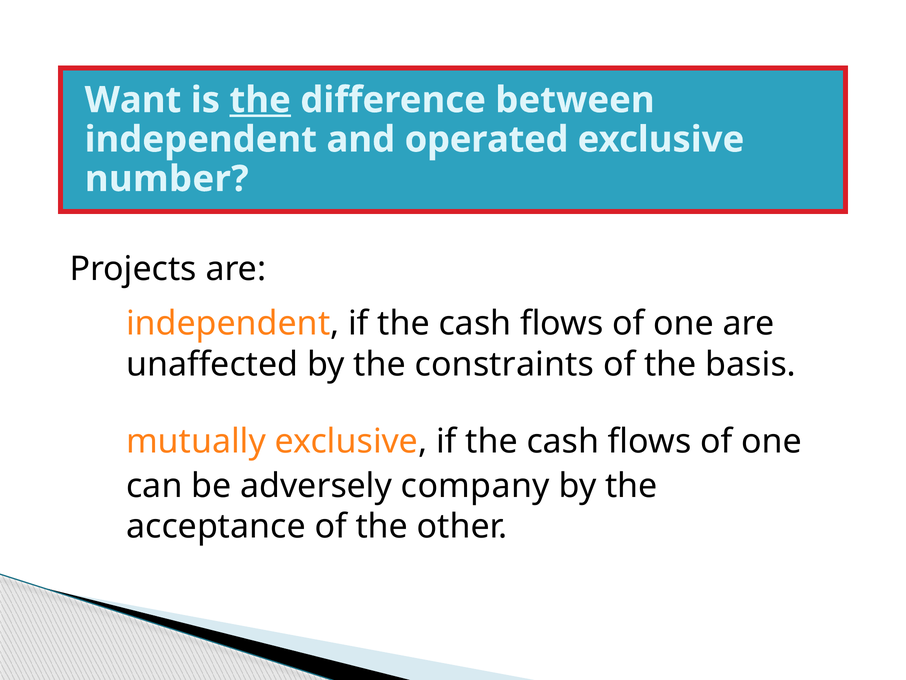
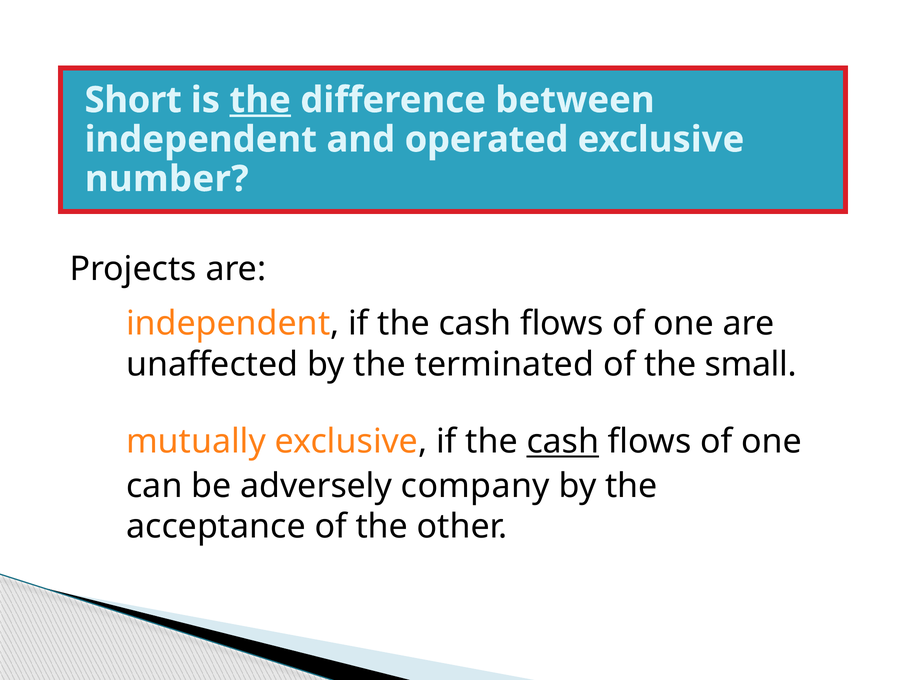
Want: Want -> Short (133, 100)
constraints: constraints -> terminated (504, 364)
basis: basis -> small (751, 364)
cash underline: none -> present (563, 441)
